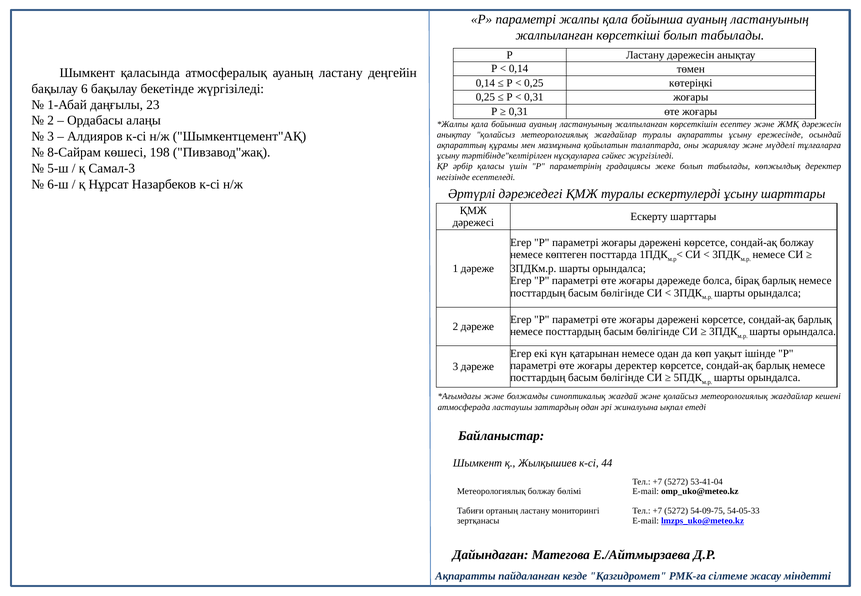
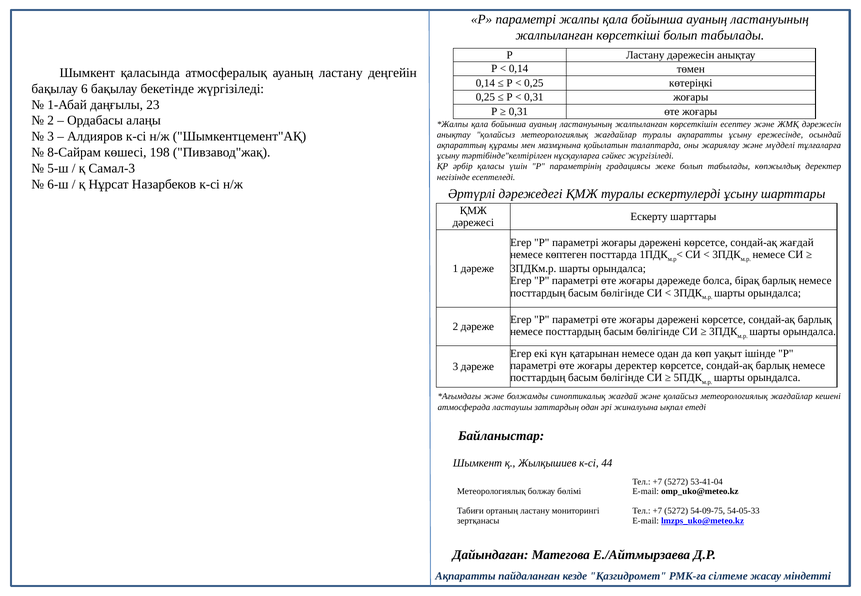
сондай-ақ болжау: болжау -> жағдай (797, 242)
